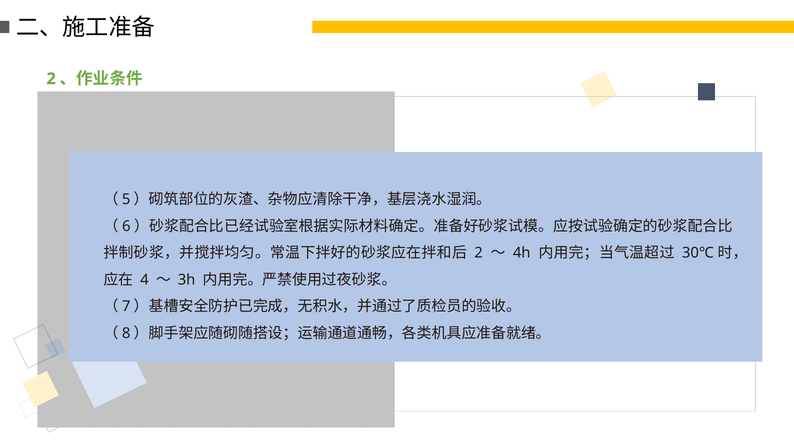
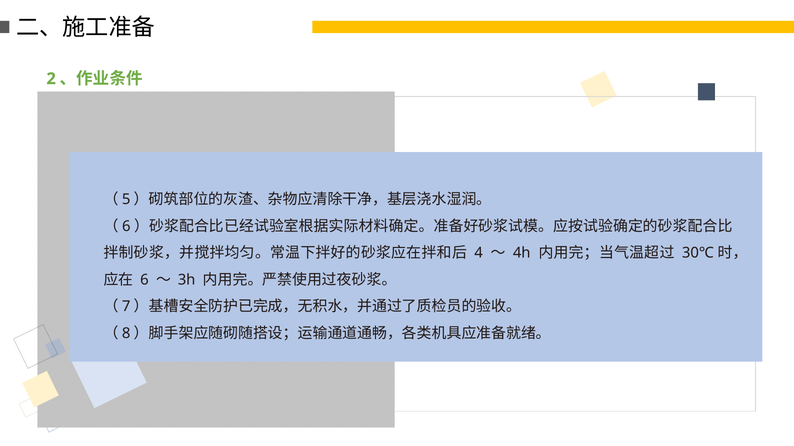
2: 2 -> 4 (479, 253)
4: 4 -> 6 (144, 280)
